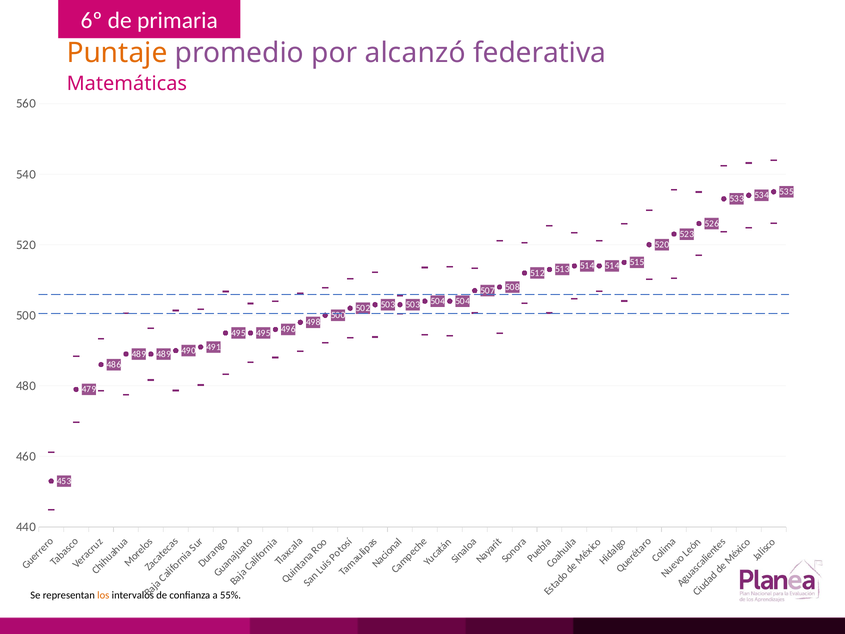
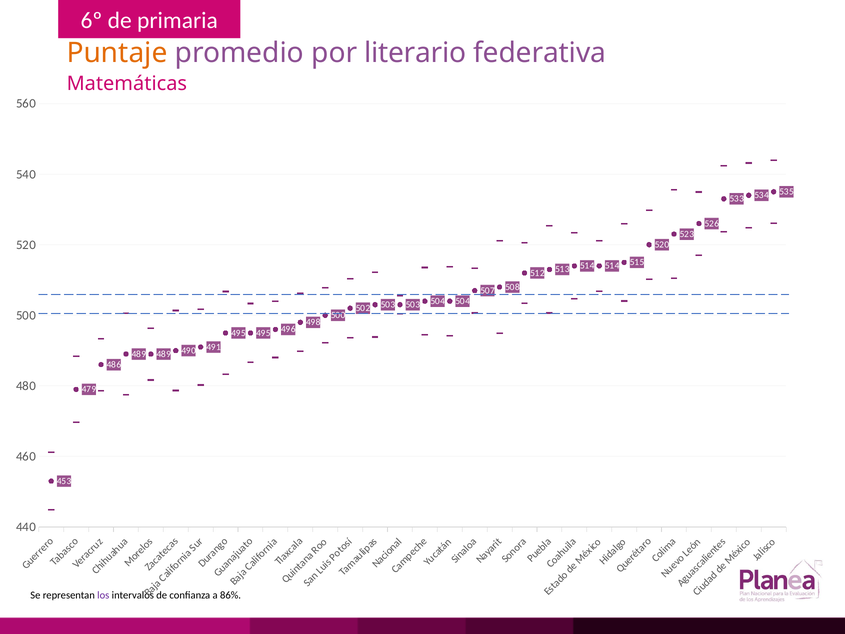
alcanzó: alcanzó -> literario (415, 53)
los colour: orange -> purple (103, 595)
55%: 55% -> 86% (231, 595)
